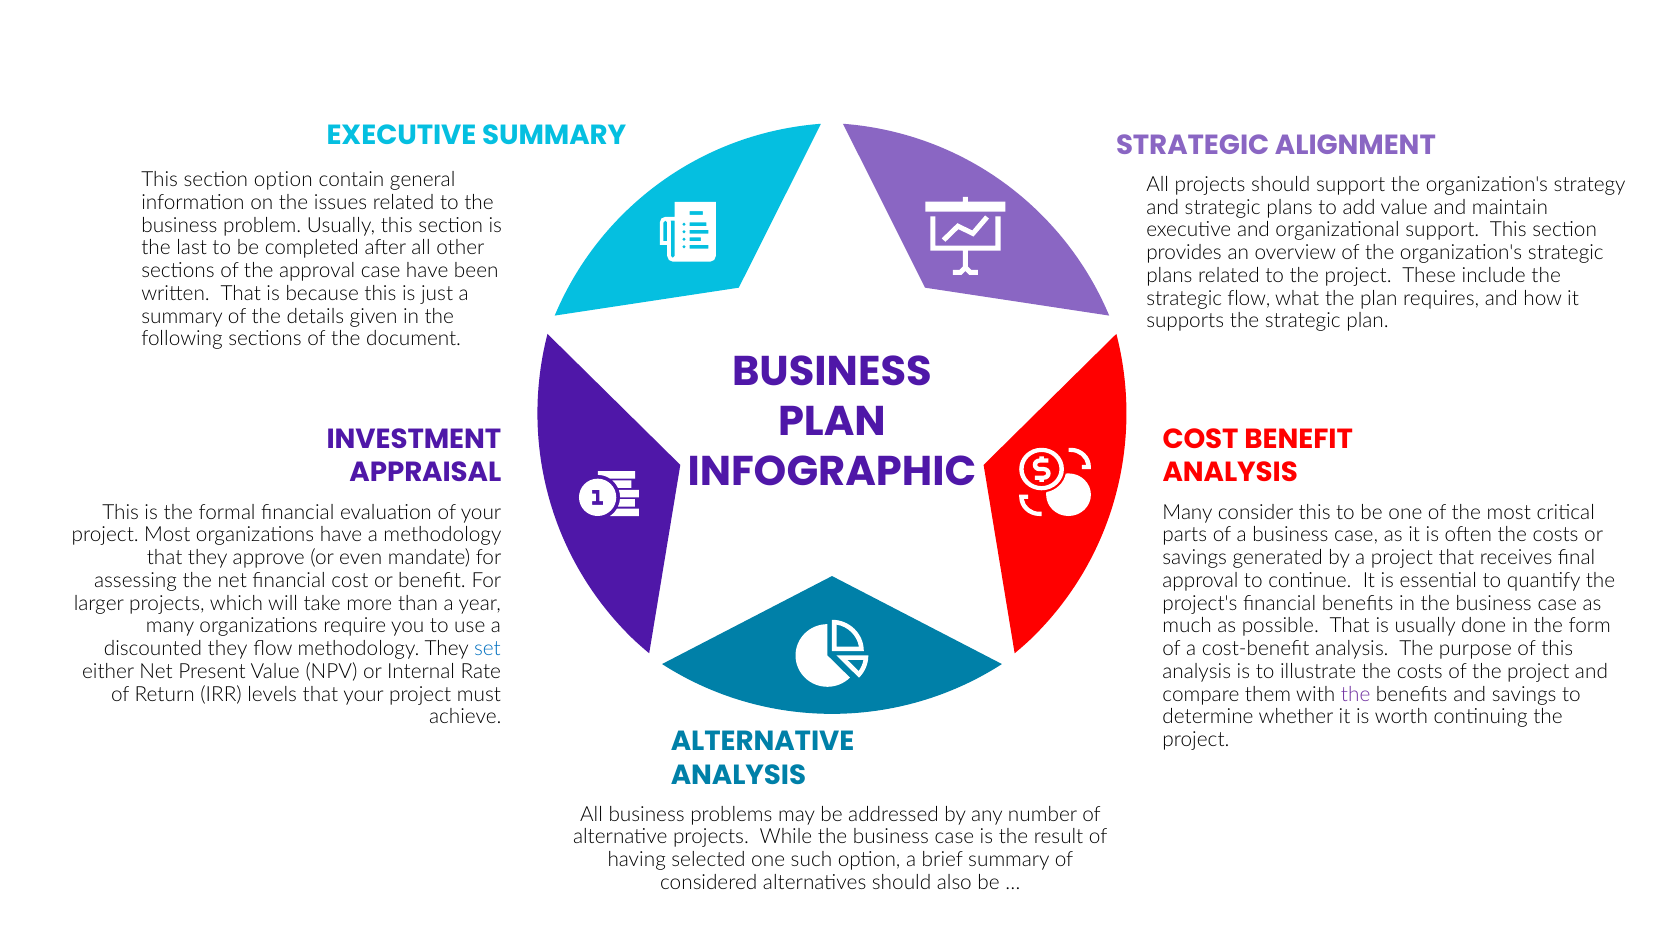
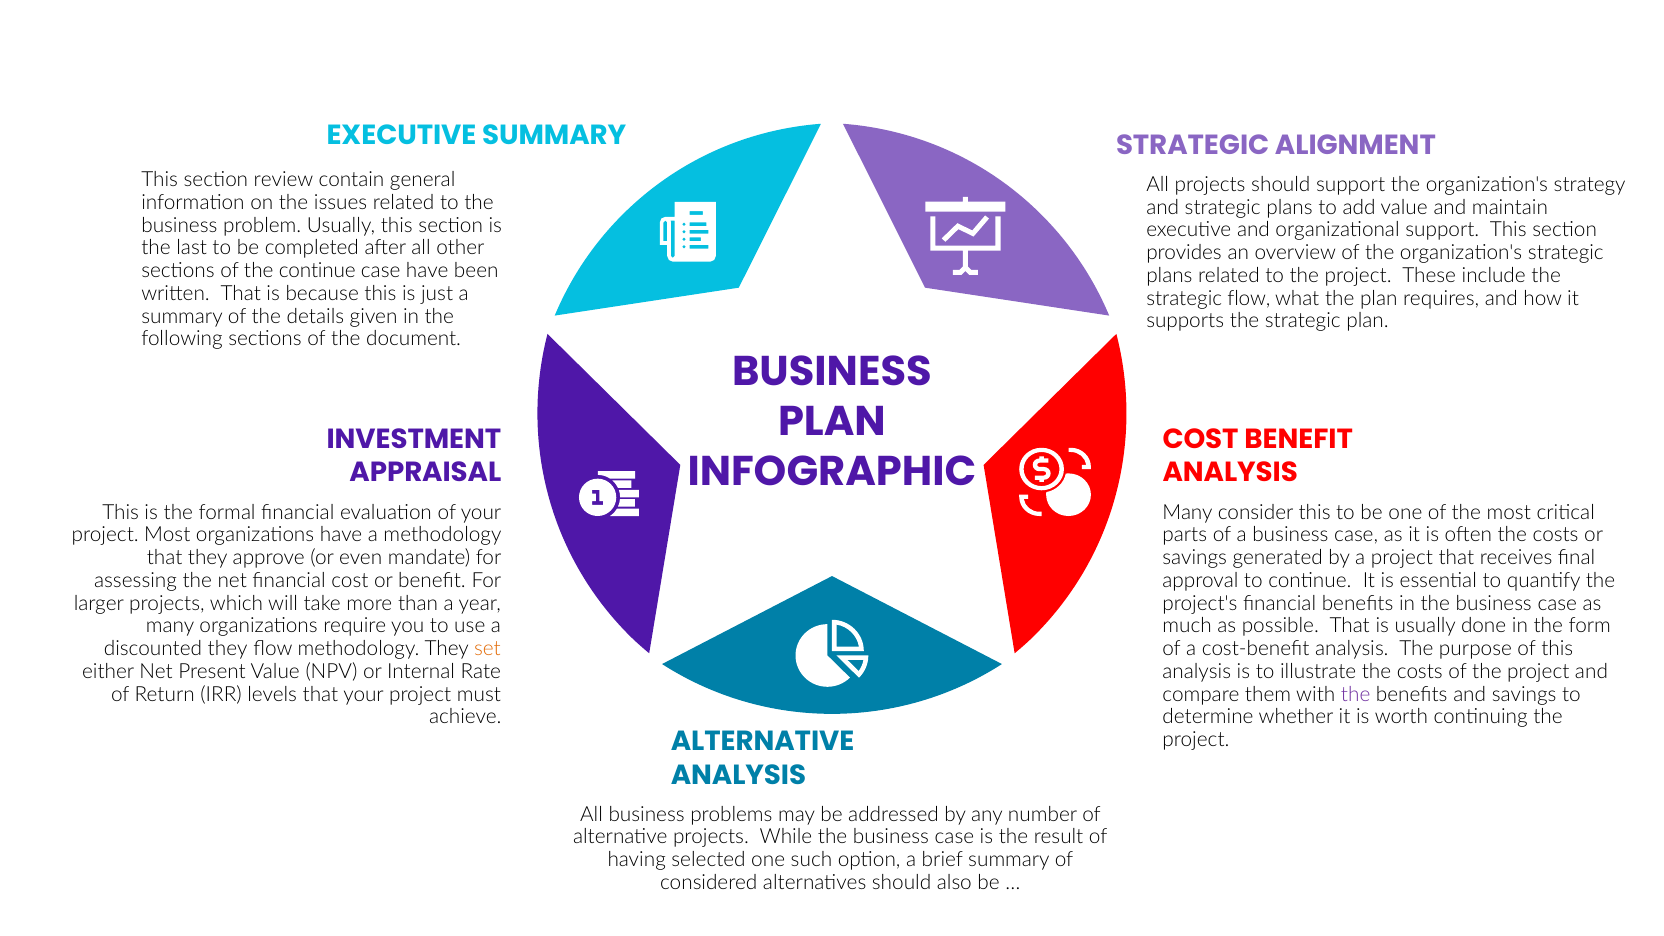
section option: option -> review (283, 180)
the approval: approval -> continue (317, 271)
set colour: blue -> orange (487, 649)
